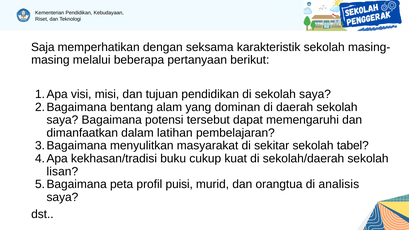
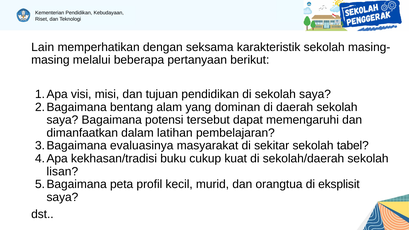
Saja: Saja -> Lain (43, 47)
menyulitkan: menyulitkan -> evaluasinya (142, 146)
puisi: puisi -> kecil (179, 184)
analisis: analisis -> eksplisit (339, 184)
